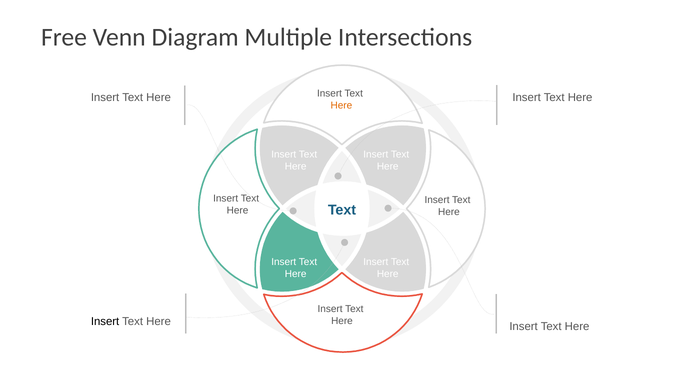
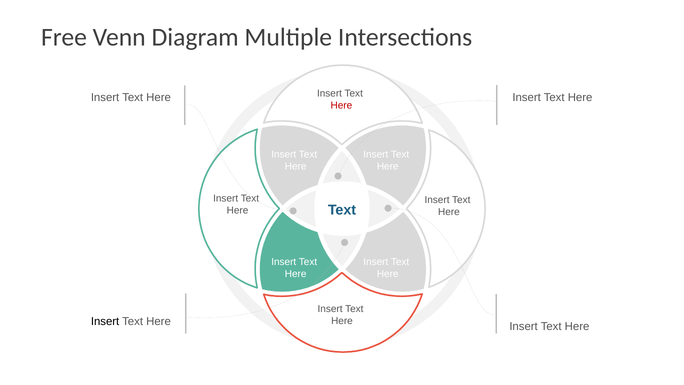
Here colour: orange -> red (341, 105)
